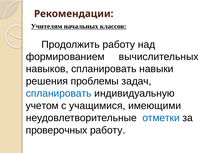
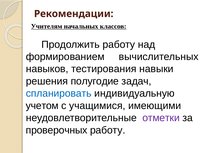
навыков спланировать: спланировать -> тестирования (104, 69)
проблемы: проблемы -> полугодие (95, 81)
отметки colour: blue -> purple (161, 118)
